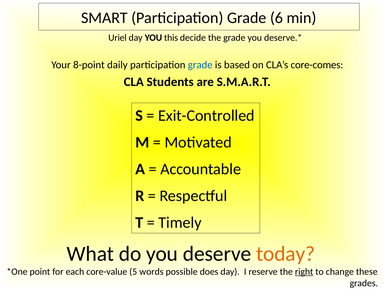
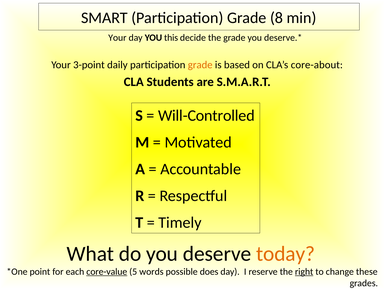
6: 6 -> 8 (277, 18)
Uriel: Uriel -> Your (117, 38)
8-point: 8-point -> 3-point (89, 65)
grade colour: blue -> orange (200, 65)
core-comes: core-comes -> core-about (317, 65)
Exit-Controlled: Exit-Controlled -> Will-Controlled (206, 116)
core-value underline: none -> present (107, 271)
